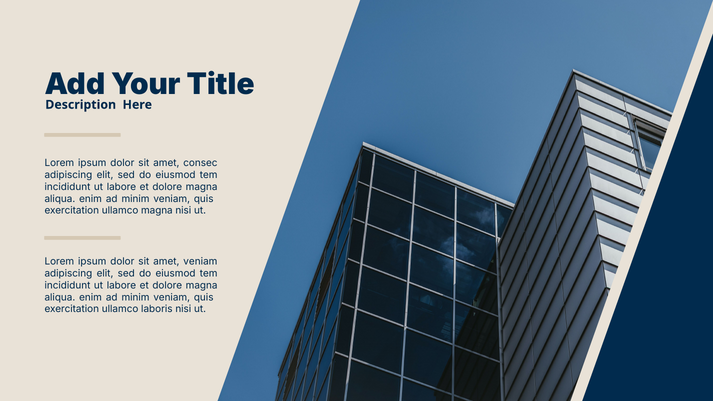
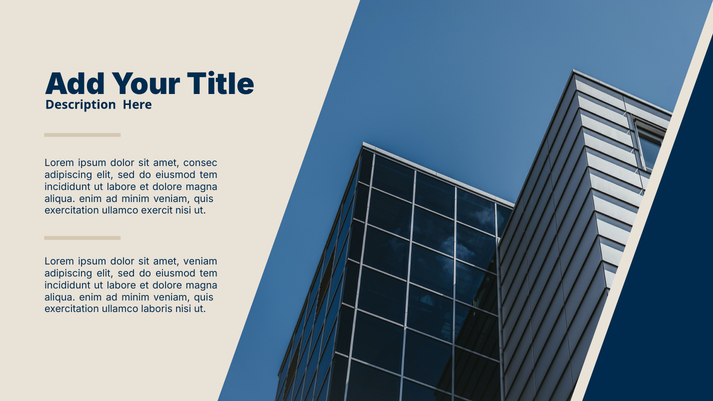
ullamco magna: magna -> exercit (157, 211)
